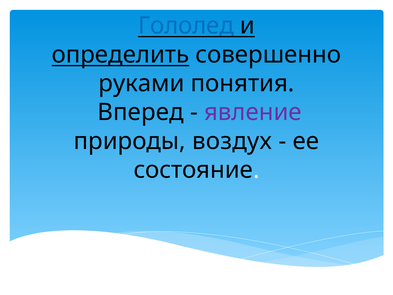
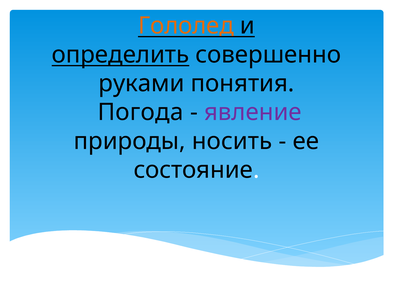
Гололед colour: blue -> orange (186, 26)
Вперед: Вперед -> Погода (140, 112)
воздух: воздух -> носить (232, 141)
